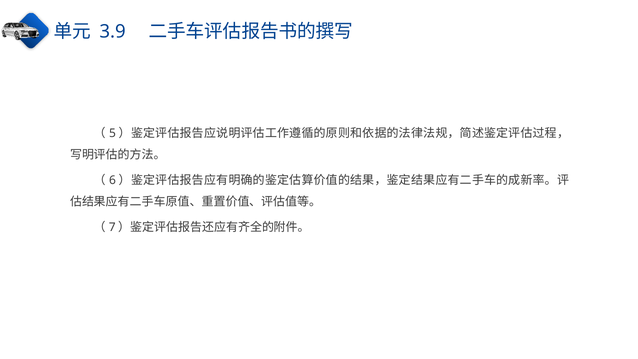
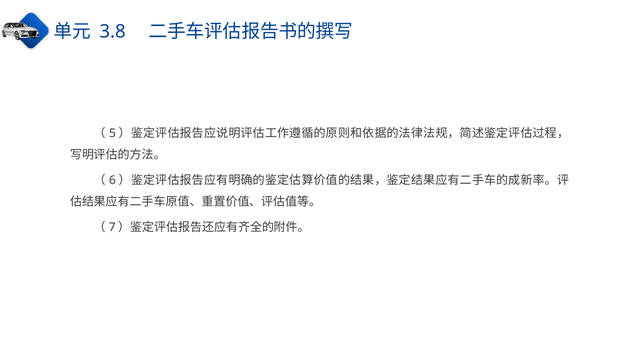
3.9: 3.9 -> 3.8 (113, 32)
